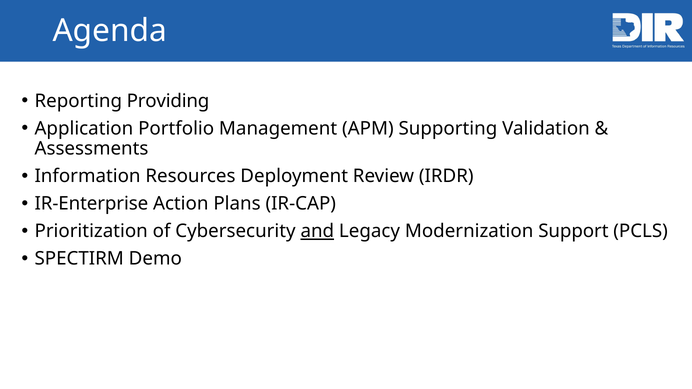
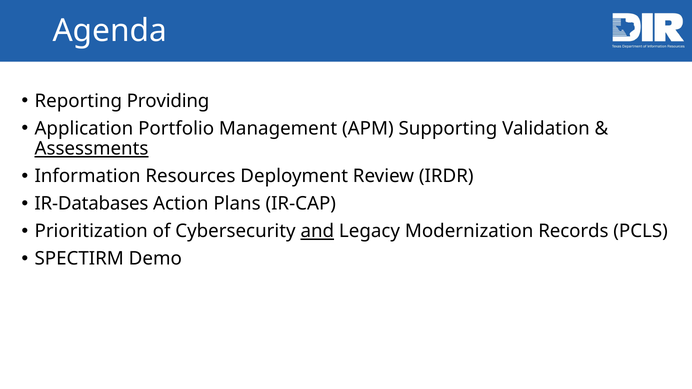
Assessments underline: none -> present (91, 149)
IR-Enterprise: IR-Enterprise -> IR-Databases (91, 204)
Support: Support -> Records (573, 231)
